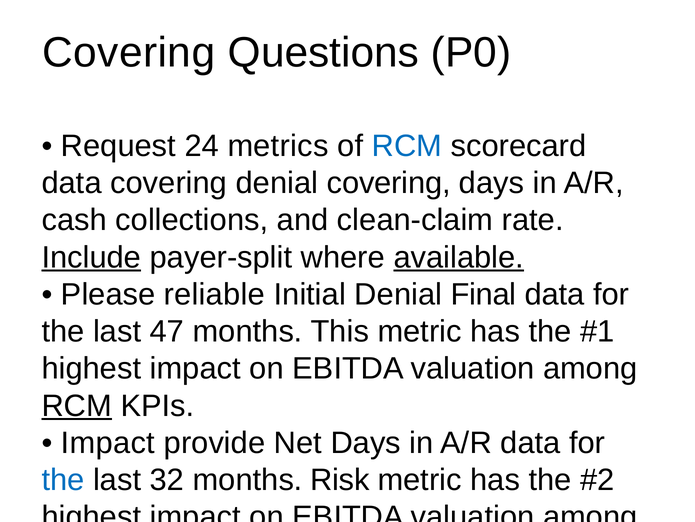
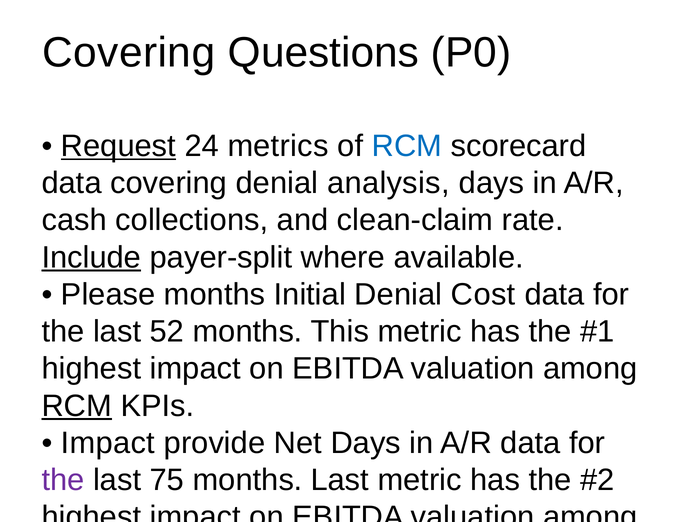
Request underline: none -> present (118, 146)
denial covering: covering -> analysis (388, 183)
available underline: present -> none (459, 257)
Please reliable: reliable -> months (215, 294)
Denial Final: Final -> Cost (483, 294)
47: 47 -> 52 (167, 331)
the colour: blue -> purple (63, 479)
32: 32 -> 75 (167, 479)
months Risk: Risk -> Last (340, 479)
